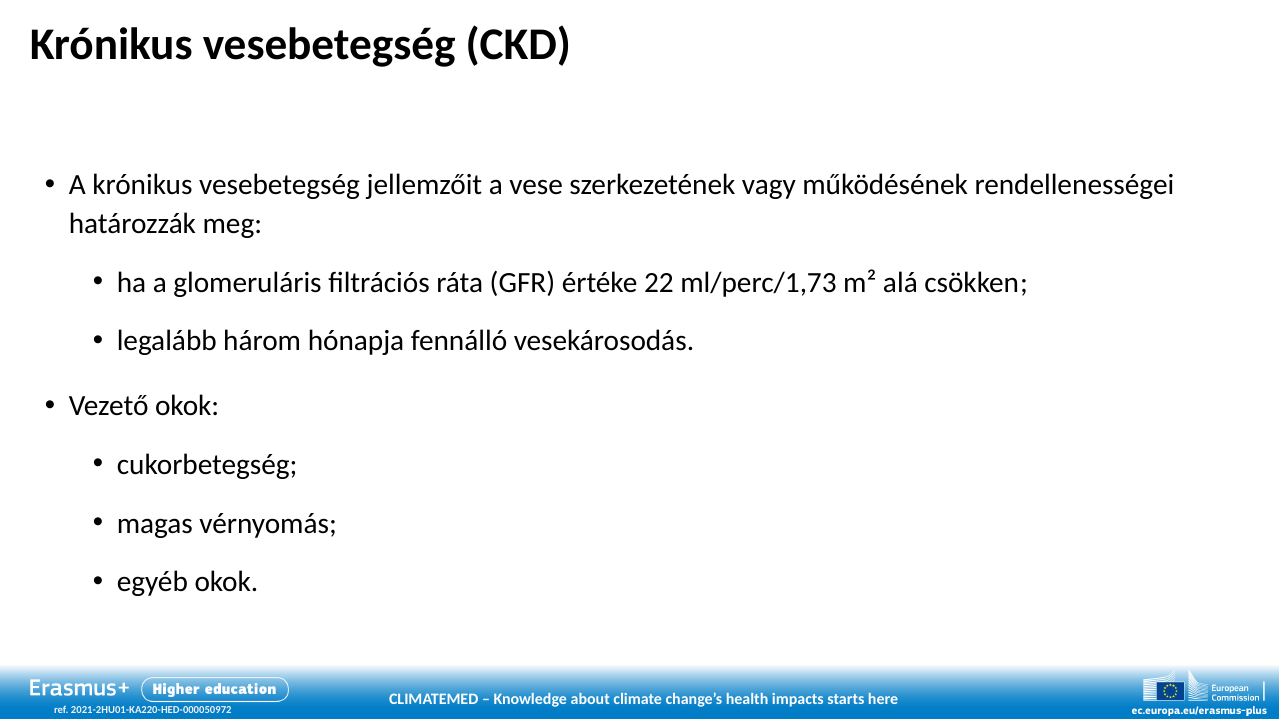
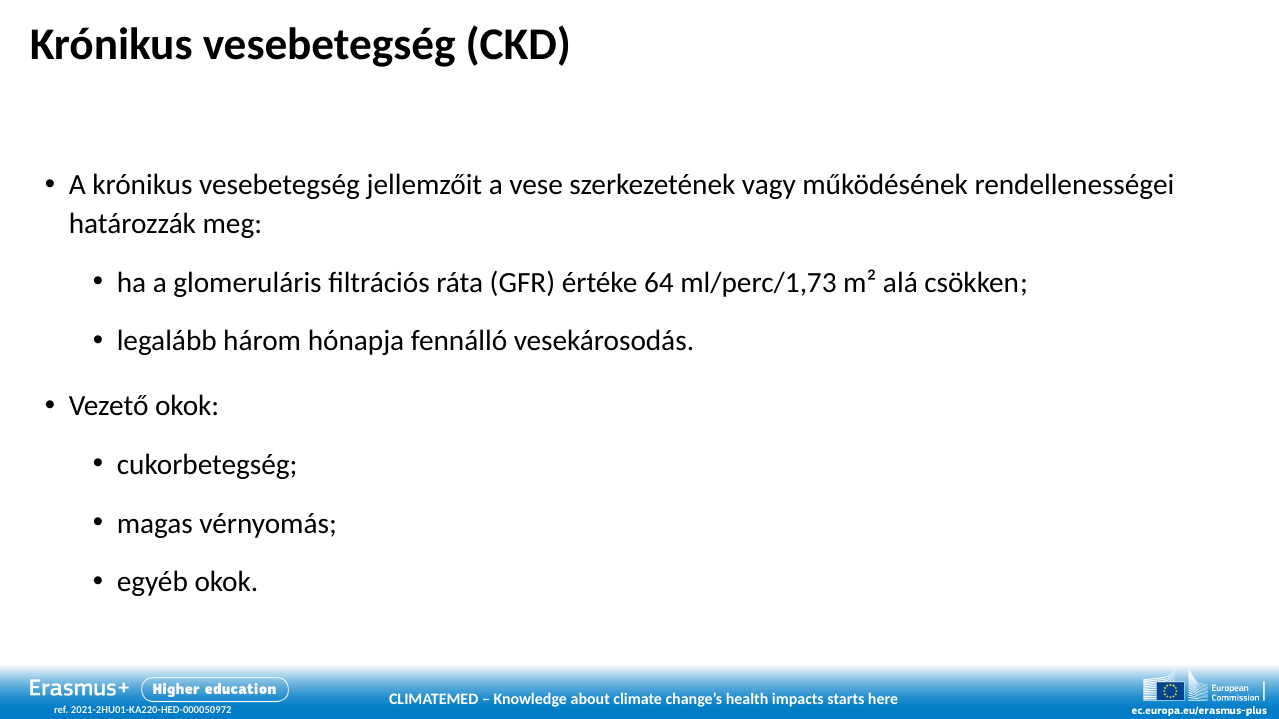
22: 22 -> 64 (659, 283)
